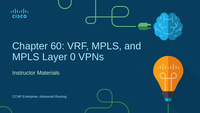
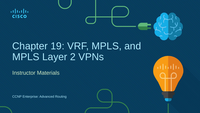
60: 60 -> 19 (58, 46)
0: 0 -> 2 (73, 57)
